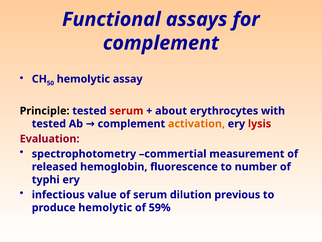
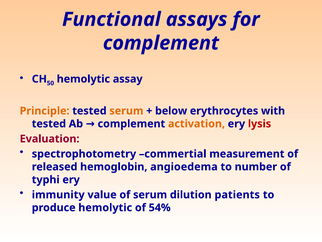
Principle colour: black -> orange (45, 111)
serum colour: red -> orange (126, 111)
about: about -> below (171, 111)
fluorescence: fluorescence -> angioedema (184, 166)
infectious: infectious -> immunity (58, 194)
previous: previous -> patients (237, 194)
59%: 59% -> 54% (160, 207)
